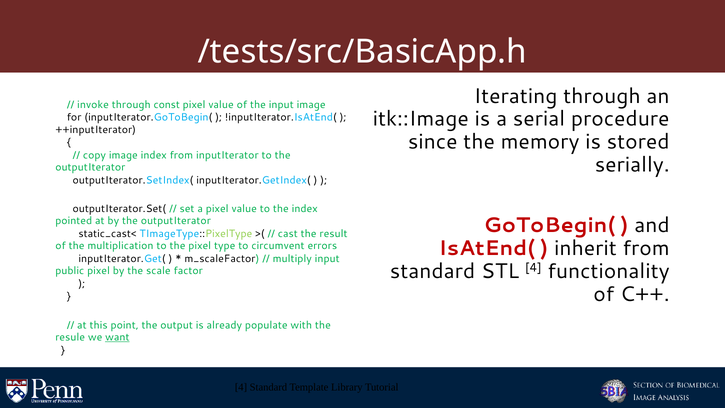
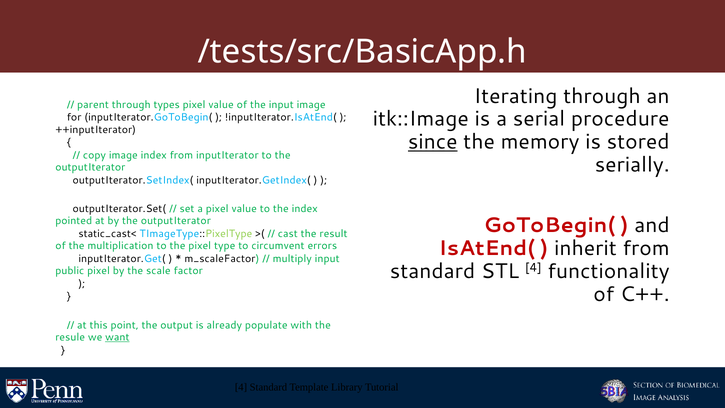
invoke: invoke -> parent (93, 105)
const: const -> types (167, 105)
since underline: none -> present (433, 142)
